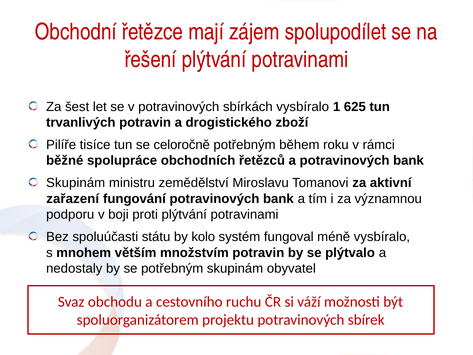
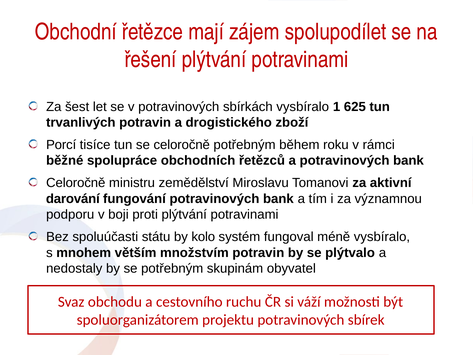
Pilíře: Pilíře -> Porcí (61, 145)
Skupinám: Skupinám -> Celoročně (76, 183)
zařazení: zařazení -> darování (73, 199)
